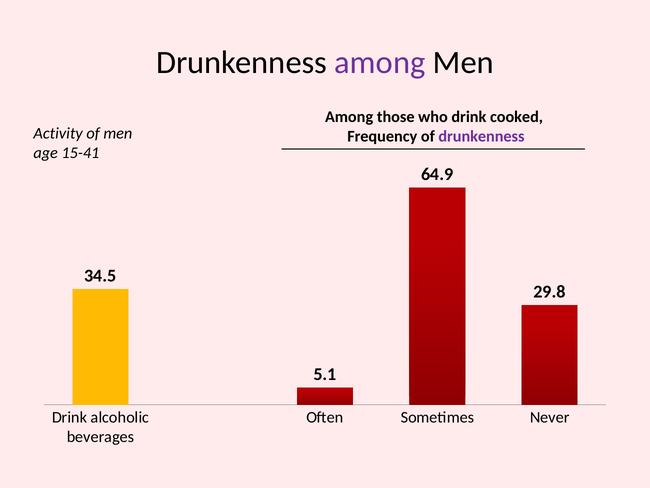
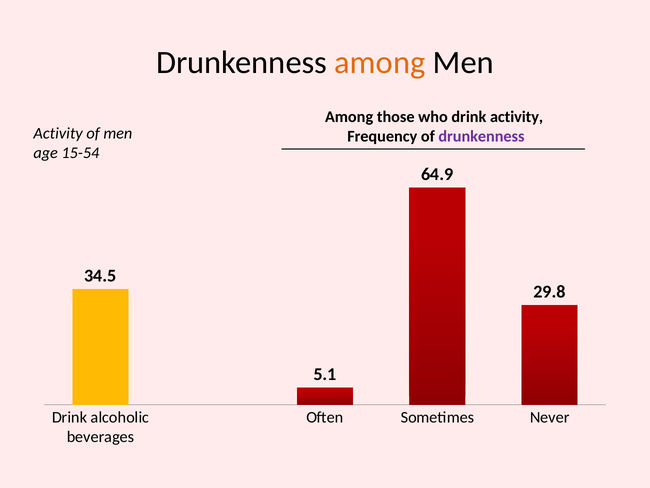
among colour: purple -> orange (380, 62)
drink cooked: cooked -> activity (517, 117)
15-41: 15-41 -> 15-54 (80, 153)
